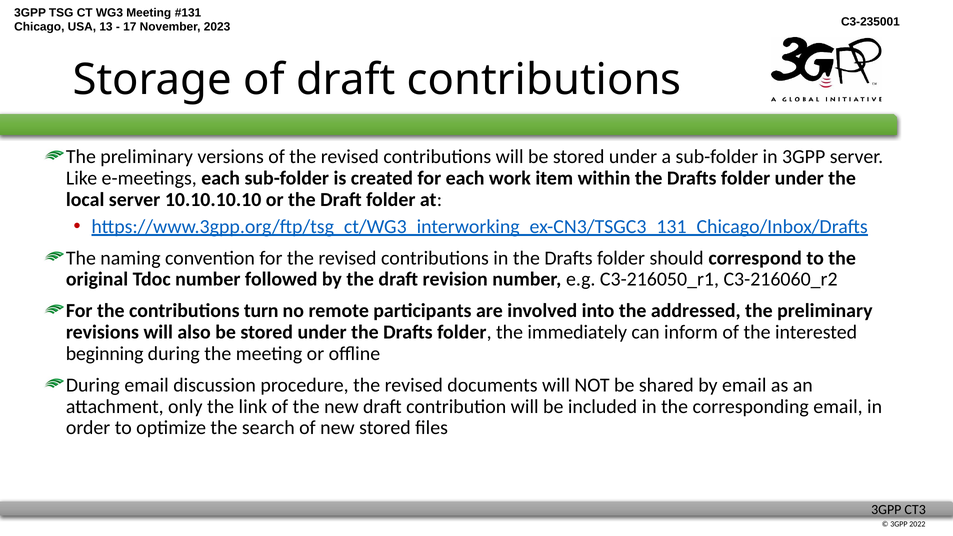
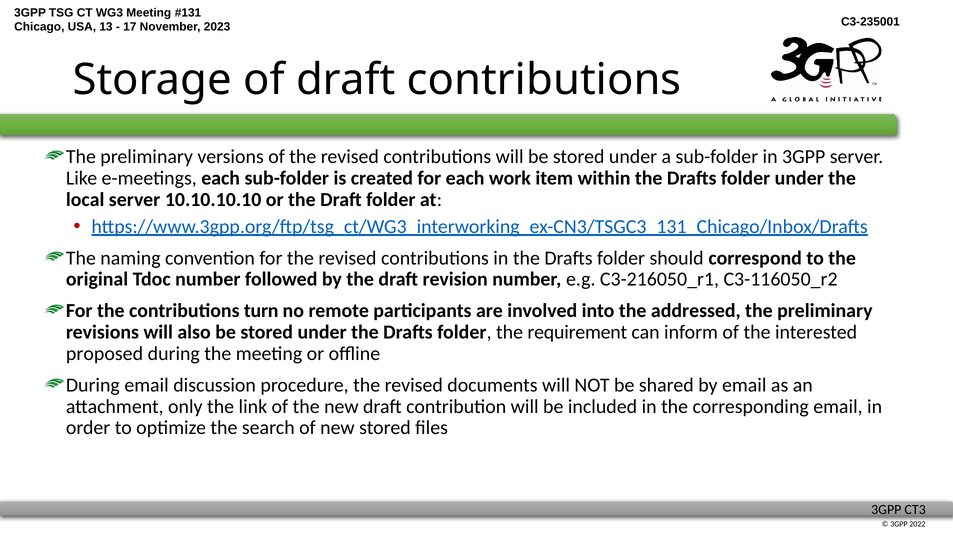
C3-216060_r2: C3-216060_r2 -> C3-116050_r2 (781, 279)
immediately: immediately -> requirement (577, 332)
beginning: beginning -> proposed (105, 354)
